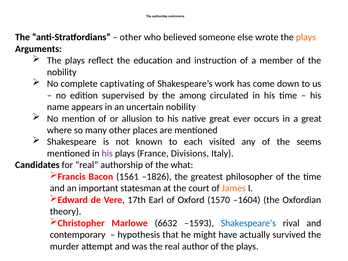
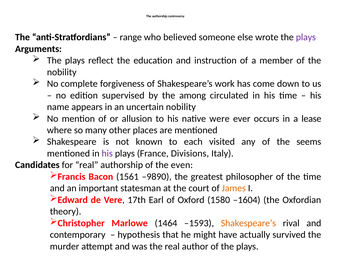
other: other -> range (131, 37)
plays colour: orange -> purple (306, 37)
captivating: captivating -> forgiveness (122, 84)
native great: great -> were (220, 119)
a great: great -> lease (311, 119)
what: what -> even (182, 165)
–1826: –1826 -> –9890 (157, 177)
1570: 1570 -> 1580 (219, 200)
6632: 6632 -> 1464 (166, 223)
Shakespeare’s colour: blue -> orange (248, 223)
